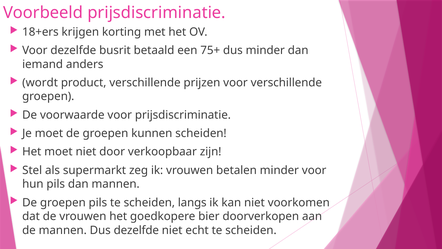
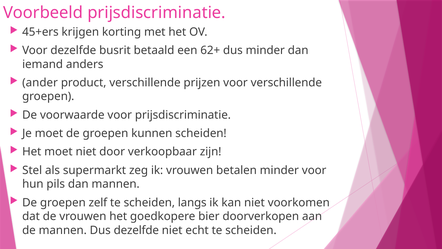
18+ers: 18+ers -> 45+ers (40, 32)
75+: 75+ -> 62+ (210, 50)
wordt: wordt -> ander (40, 83)
groepen pils: pils -> zelf (98, 202)
